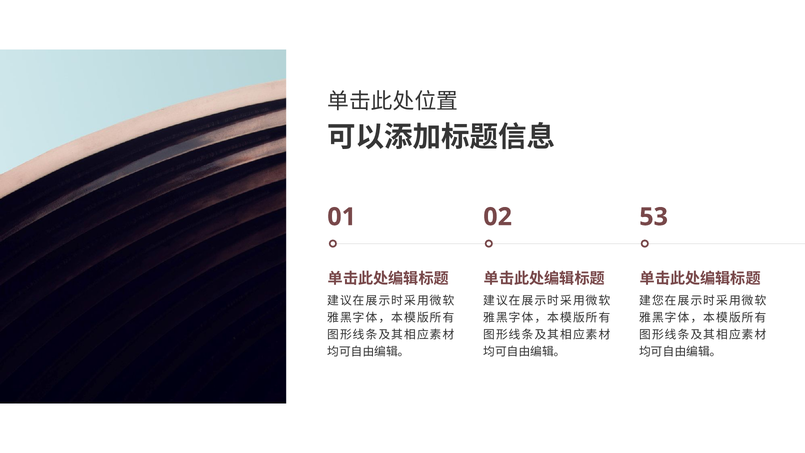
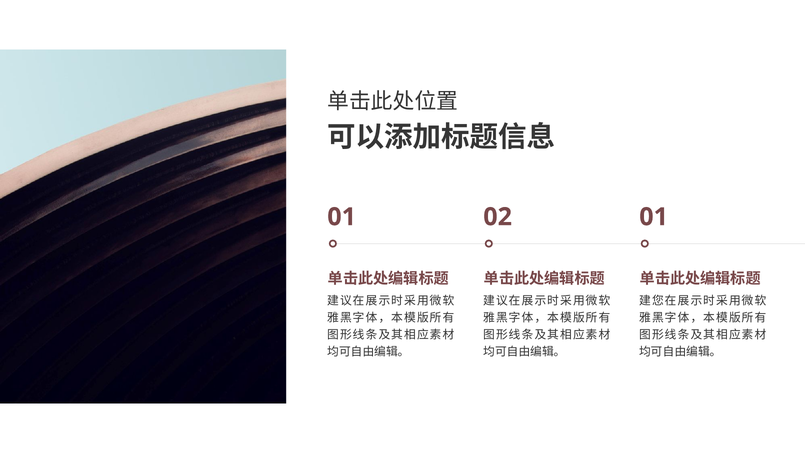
02 53: 53 -> 01 (654, 217)
